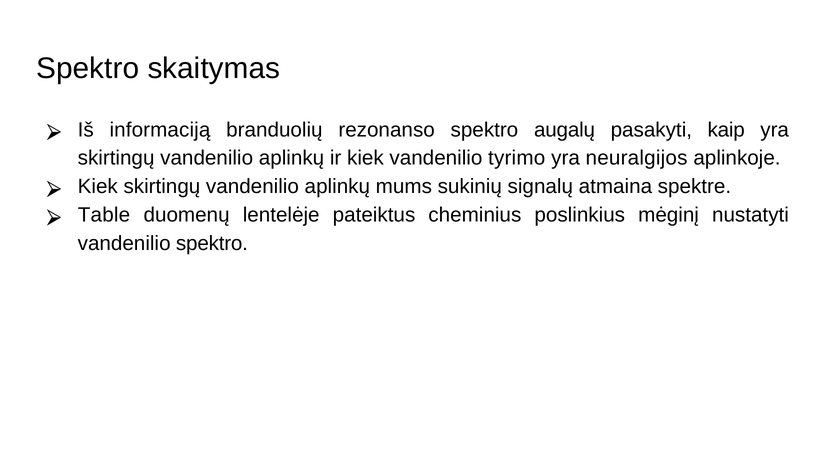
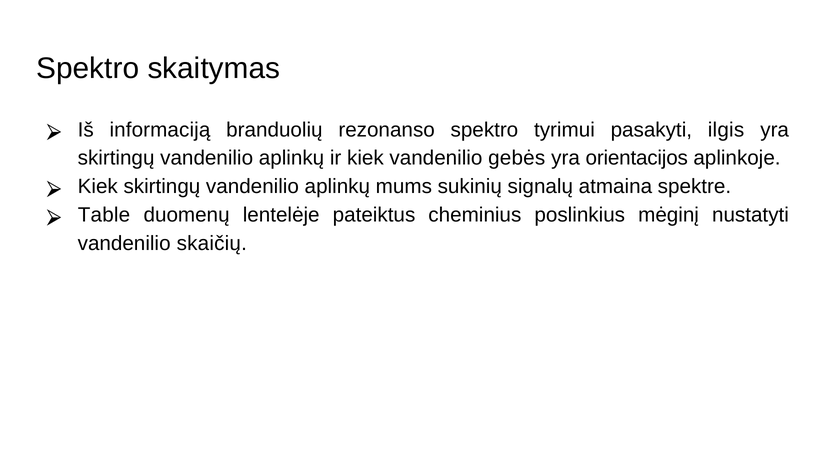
augalų: augalų -> tyrimui (564, 130)
kaip: kaip -> ilgis (726, 130)
tyrimo: tyrimo -> gebės (517, 158)
neuralgijos: neuralgijos -> orientacijos (637, 158)
vandenilio spektro: spektro -> skaičių (212, 244)
